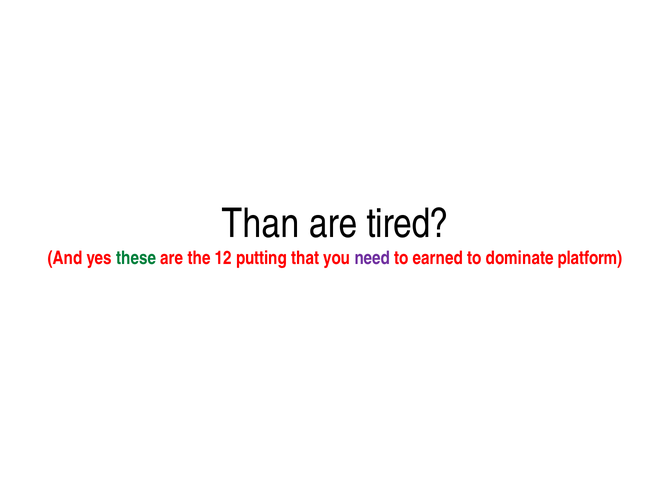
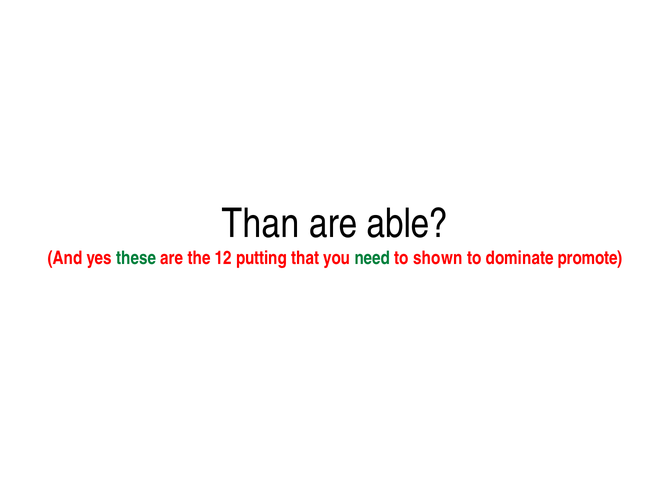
tired: tired -> able (407, 223)
need colour: purple -> green (372, 258)
earned: earned -> shown (438, 258)
platform: platform -> promote (590, 258)
